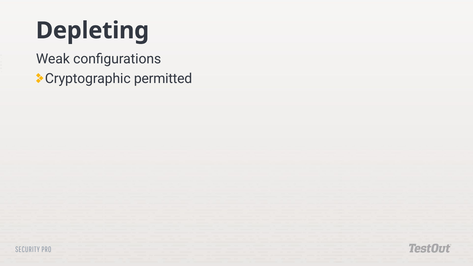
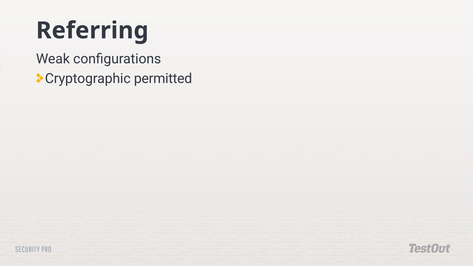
Depleting: Depleting -> Referring (92, 31)
